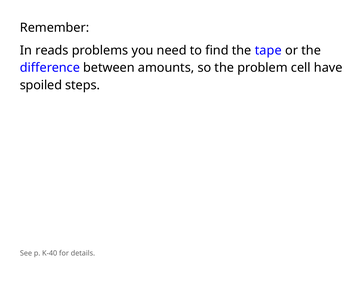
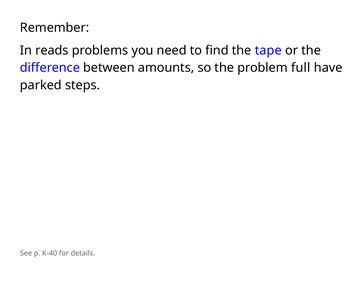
cell: cell -> full (301, 68)
spoiled: spoiled -> parked (41, 85)
